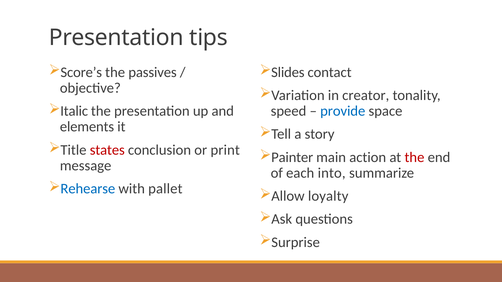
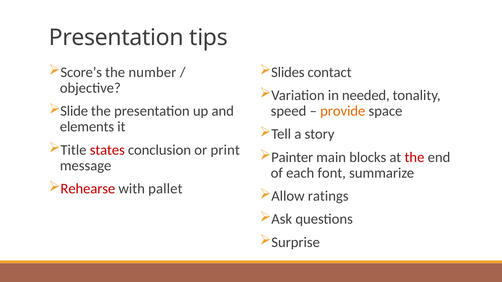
passives: passives -> number (152, 72)
creator: creator -> needed (366, 95)
Italic: Italic -> Slide (74, 111)
provide colour: blue -> orange (343, 111)
action: action -> blocks (368, 157)
into: into -> font (332, 173)
Rehearse colour: blue -> red (88, 189)
loyalty: loyalty -> ratings (328, 196)
